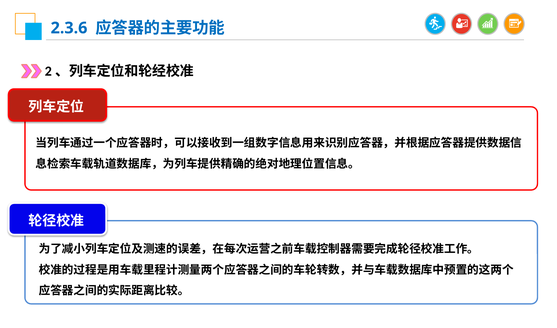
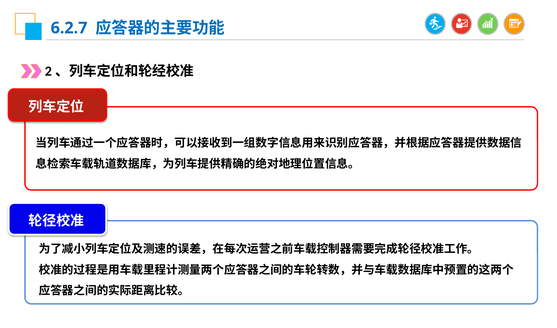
2.3.6: 2.3.6 -> 6.2.7 (69, 28)
